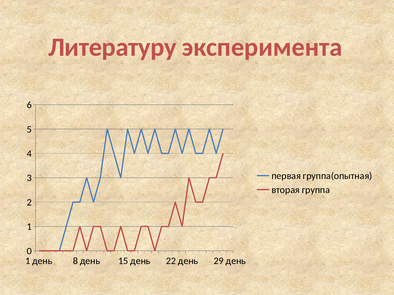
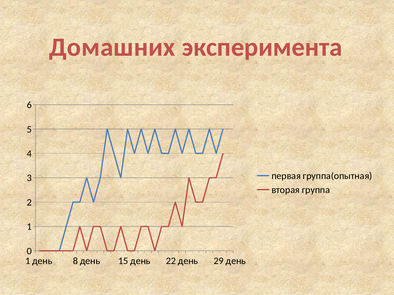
Литературу: Литературу -> Домашних (112, 47)
